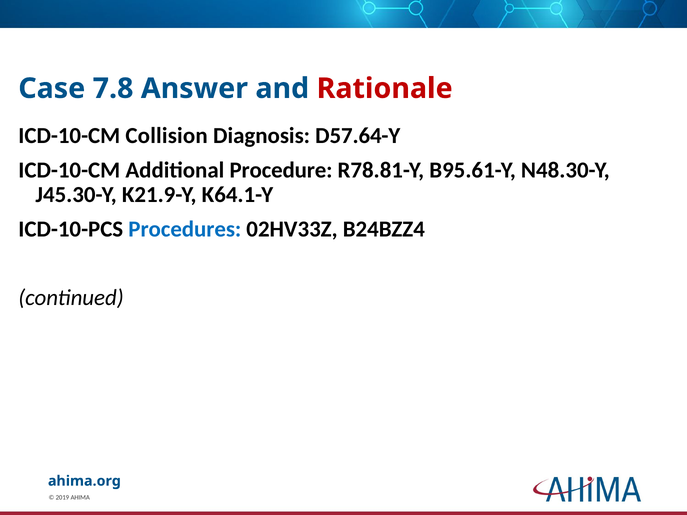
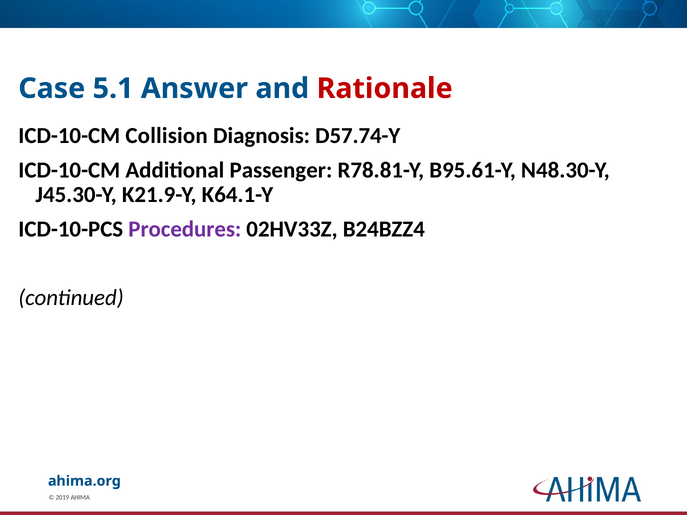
7.8: 7.8 -> 5.1 (113, 89)
D57.64-Y: D57.64-Y -> D57.74-Y (358, 136)
Procedure: Procedure -> Passenger (281, 170)
Procedures colour: blue -> purple (185, 229)
